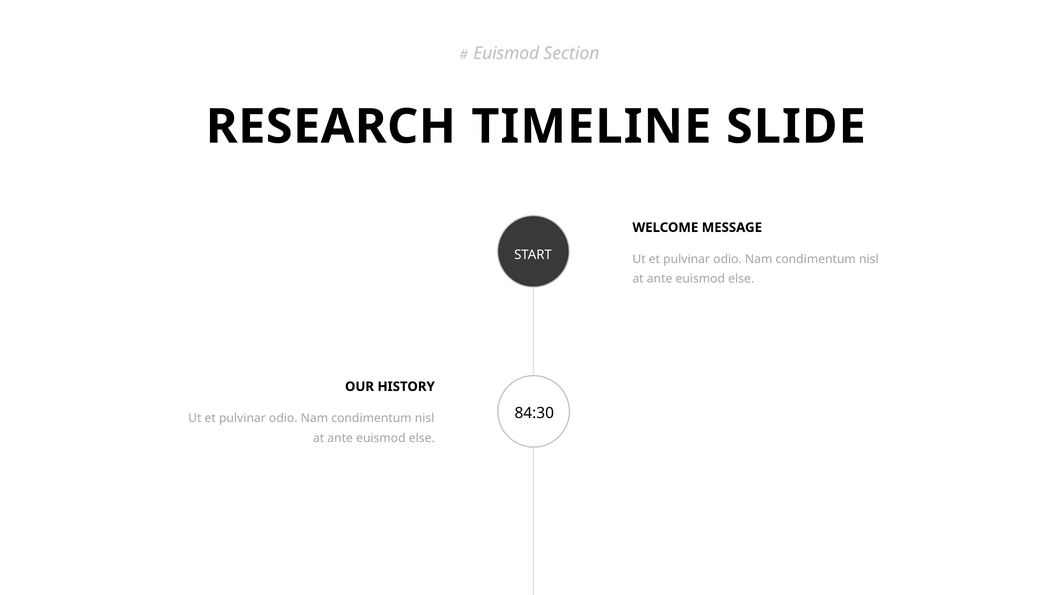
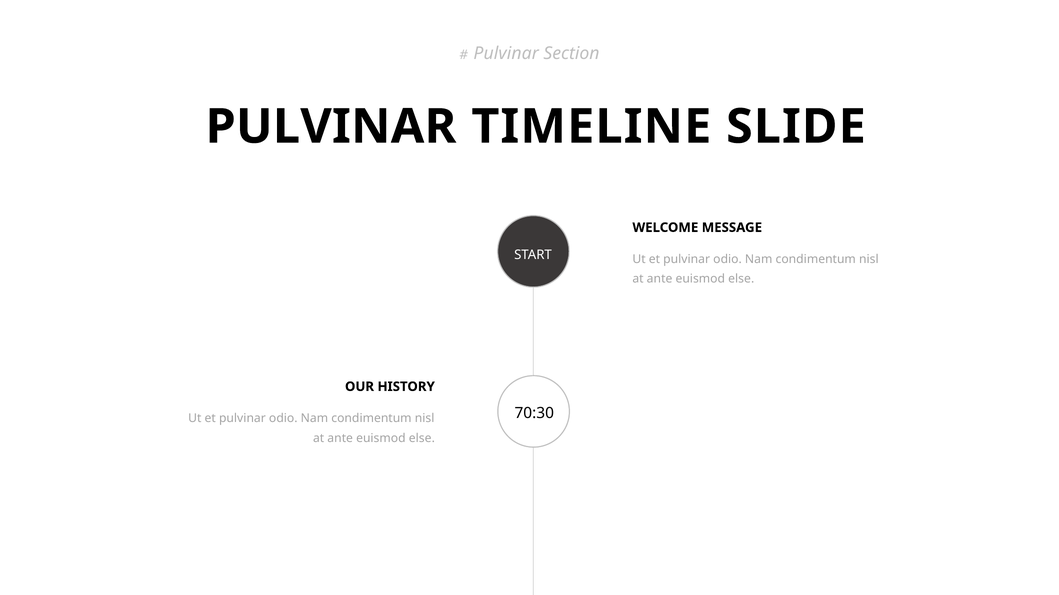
Euismod: Euismod -> Pulvinar (506, 54)
RESEARCH: RESEARCH -> PULVINAR (331, 127)
84:30: 84:30 -> 70:30 (534, 414)
